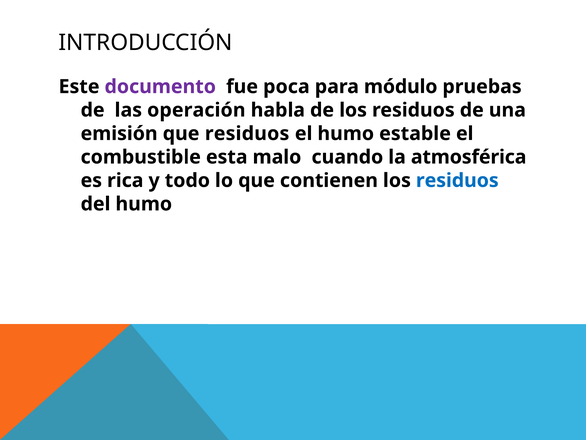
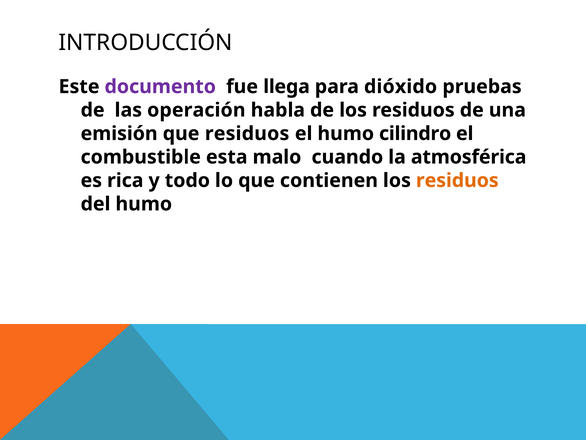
poca: poca -> llega (287, 87)
módulo: módulo -> dióxido (401, 87)
estable: estable -> cilindro (415, 133)
residuos colour: blue -> orange (457, 180)
